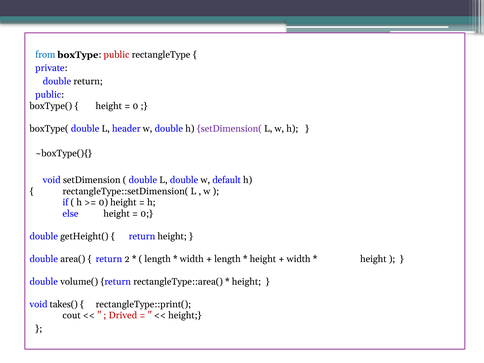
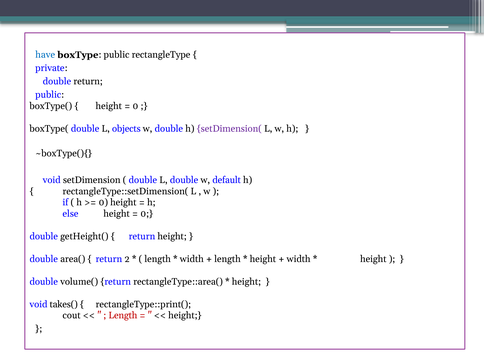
from: from -> have (45, 55)
public colour: red -> black (116, 55)
header: header -> objects (126, 129)
Drived: Drived -> Length (123, 316)
